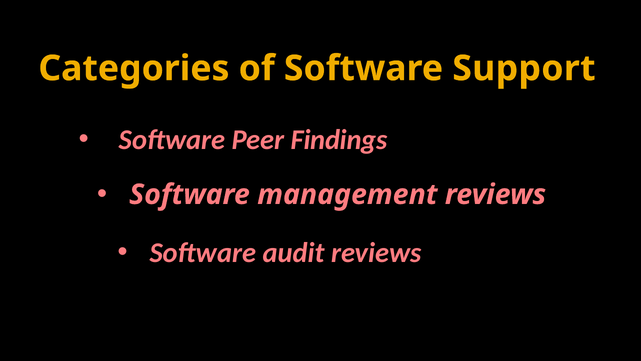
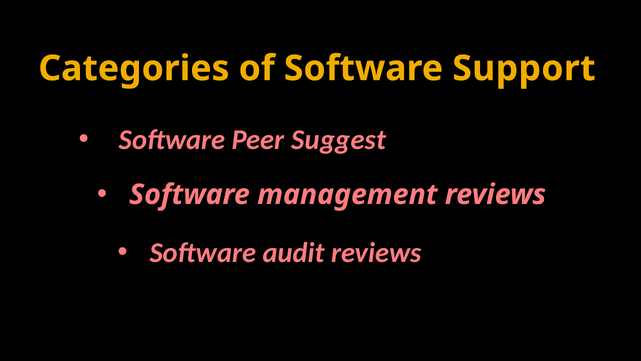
Findings: Findings -> Suggest (339, 140)
